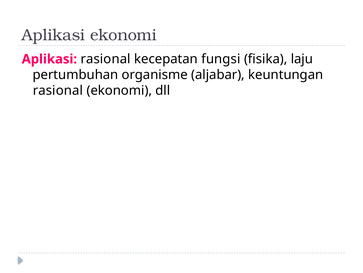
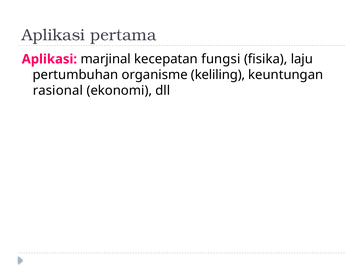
Aplikasi ekonomi: ekonomi -> pertama (123, 35)
Aplikasi rasional: rasional -> marjinal (106, 59)
aljabar: aljabar -> keliling (218, 75)
